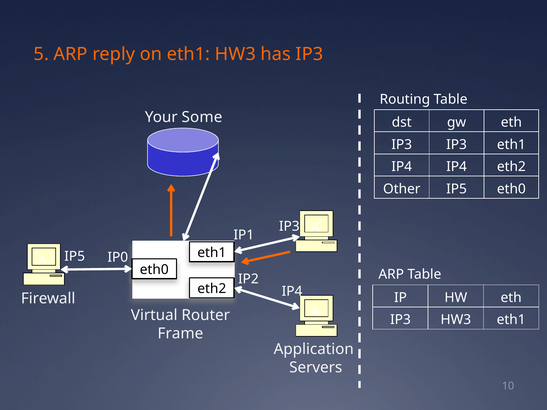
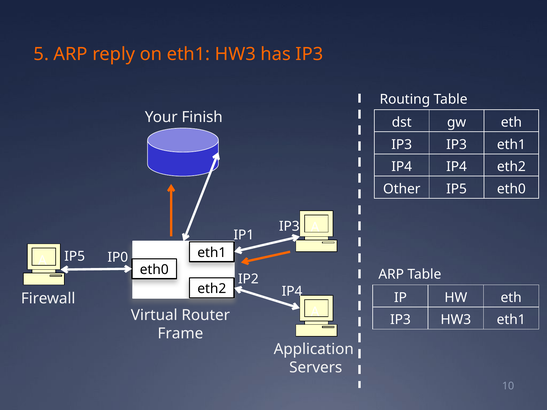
Some: Some -> Finish (202, 117)
